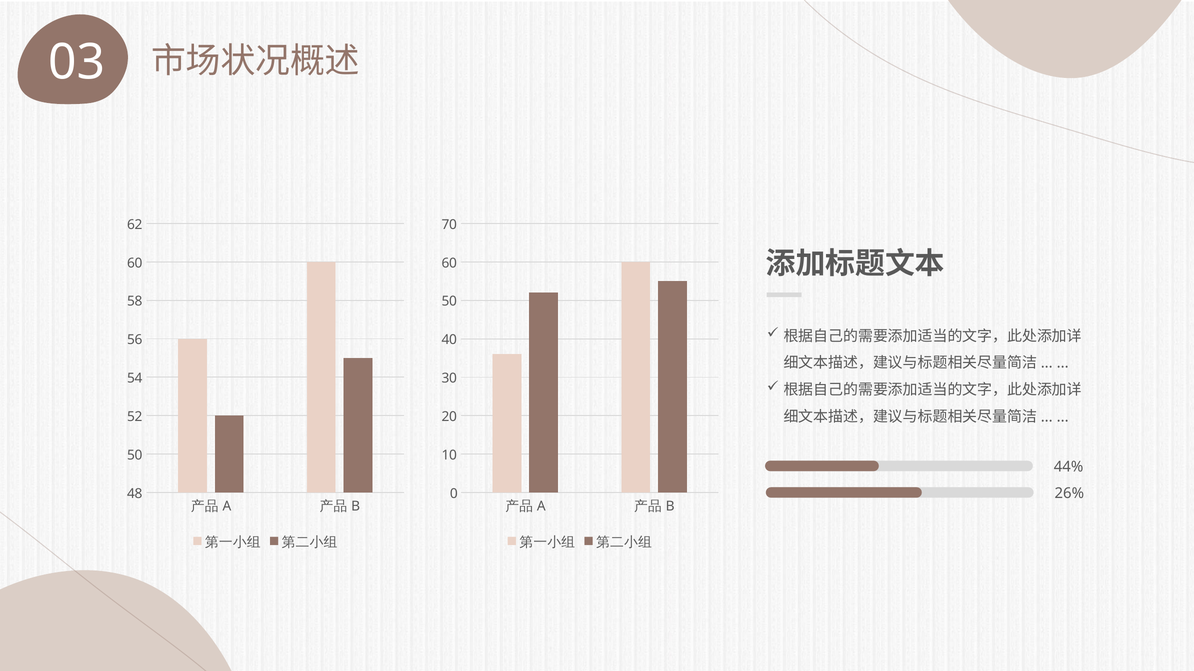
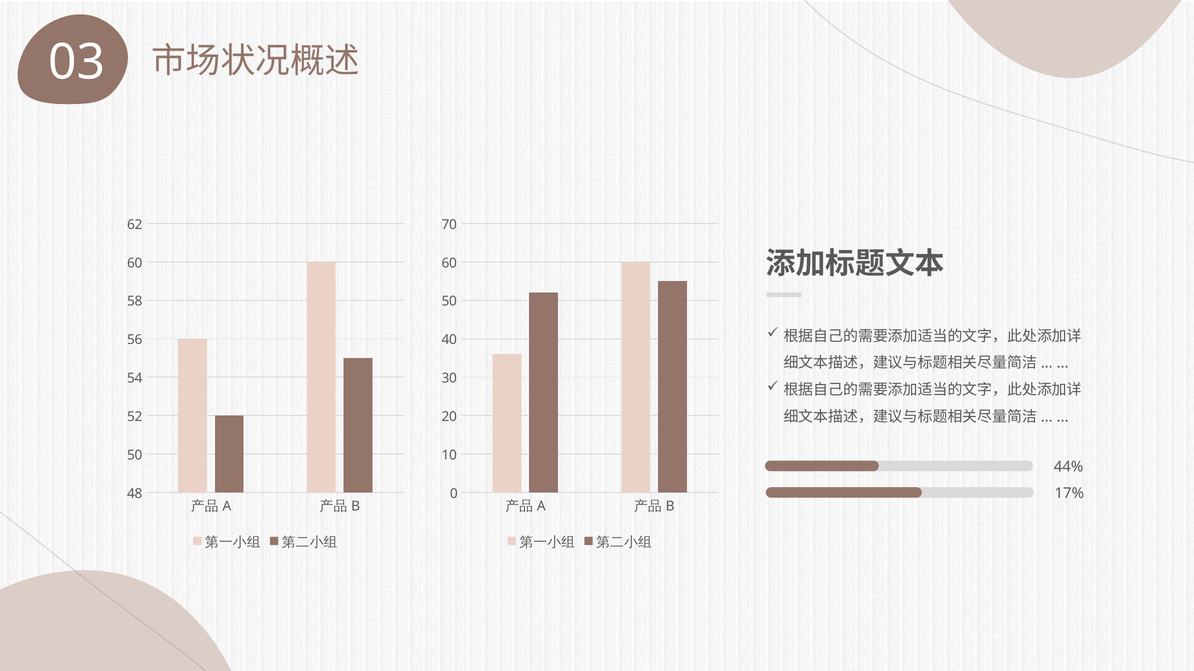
26%: 26% -> 17% (1069, 494)
